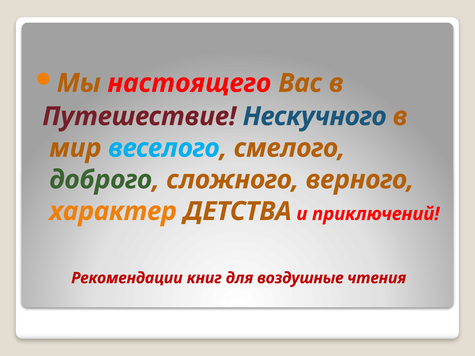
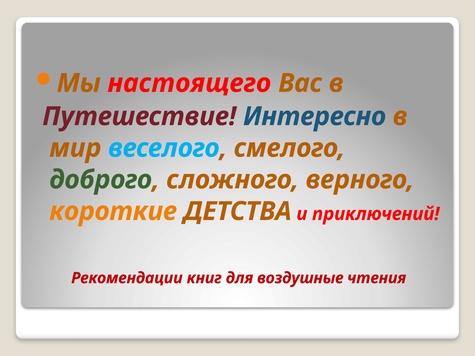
Нескучного: Нескучного -> Интересно (315, 117)
характер: характер -> короткие (113, 211)
